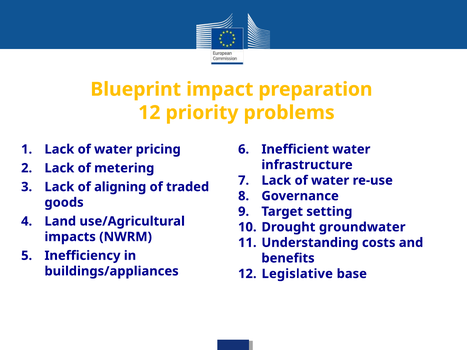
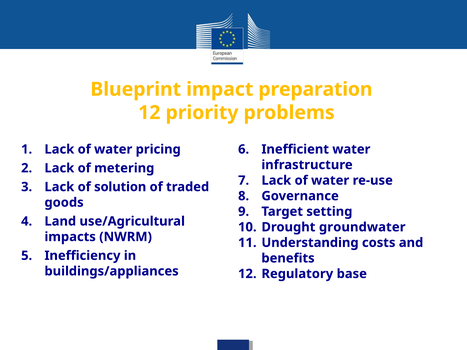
aligning: aligning -> solution (120, 187)
Legislative: Legislative -> Regulatory (297, 274)
